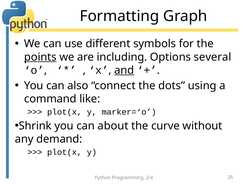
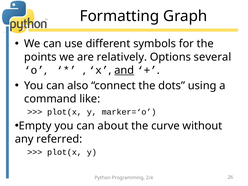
points underline: present -> none (40, 57)
including: including -> relatively (122, 57)
Shrink: Shrink -> Empty (35, 126)
demand: demand -> referred (59, 139)
